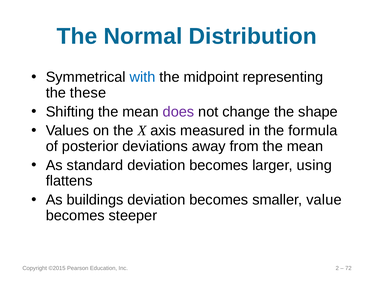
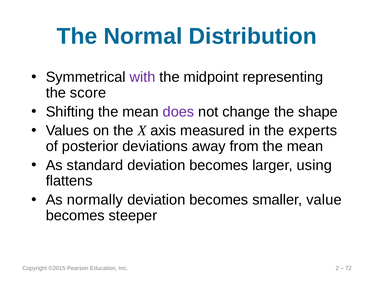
with colour: blue -> purple (143, 77)
these: these -> score (88, 93)
formula: formula -> experts (313, 130)
buildings: buildings -> normally (95, 199)
